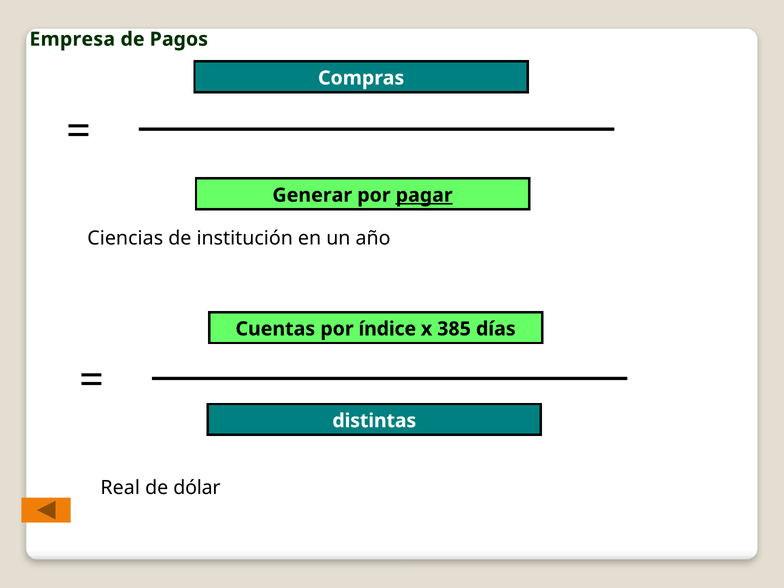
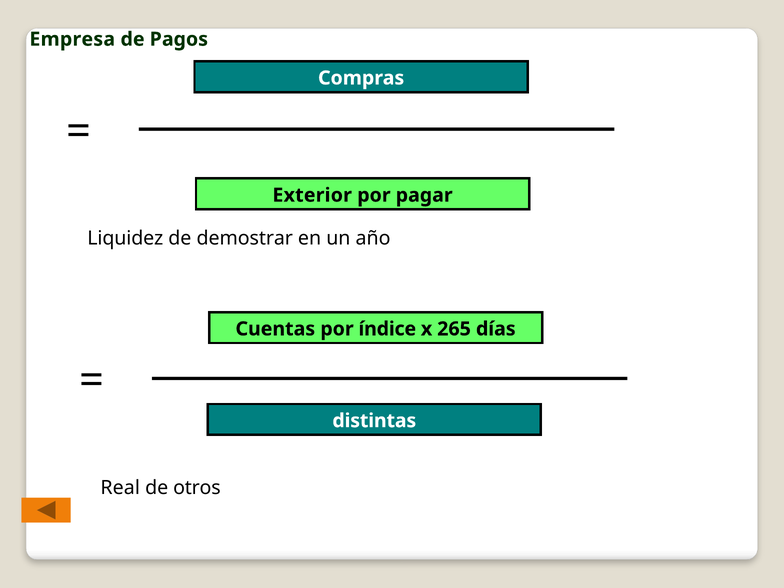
Generar: Generar -> Exterior (312, 195)
pagar underline: present -> none (424, 195)
Ciencias: Ciencias -> Liquidez (125, 238)
institución: institución -> demostrar (245, 238)
385: 385 -> 265 (454, 329)
dólar: dólar -> otros (197, 488)
